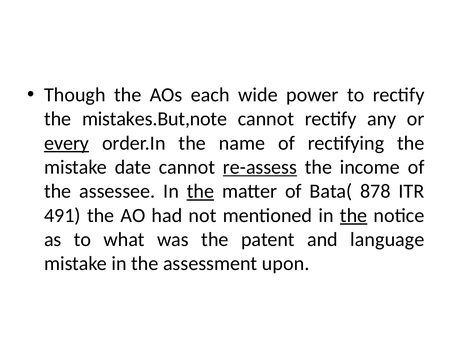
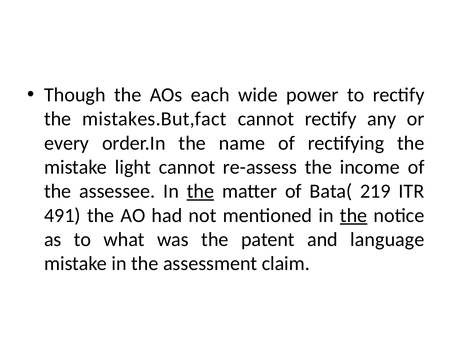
mistakes.But,note: mistakes.But,note -> mistakes.But,fact (154, 119)
every underline: present -> none (67, 143)
date: date -> light (133, 167)
re-assess underline: present -> none (260, 167)
878: 878 -> 219 (375, 191)
upon: upon -> claim (286, 264)
